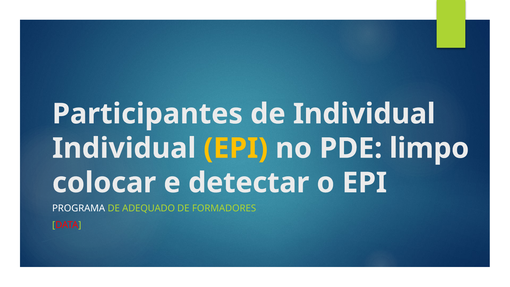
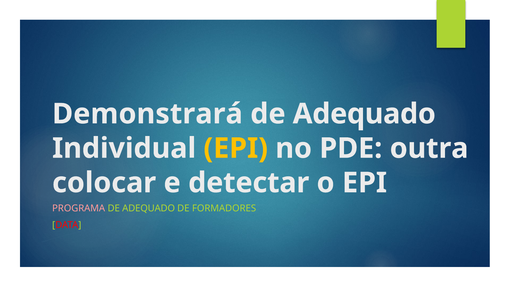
Participantes: Participantes -> Demonstrará (147, 114)
Individual: Individual -> Adequado (364, 114)
limpo: limpo -> outra (429, 148)
PROGRAMA colour: white -> pink (79, 208)
